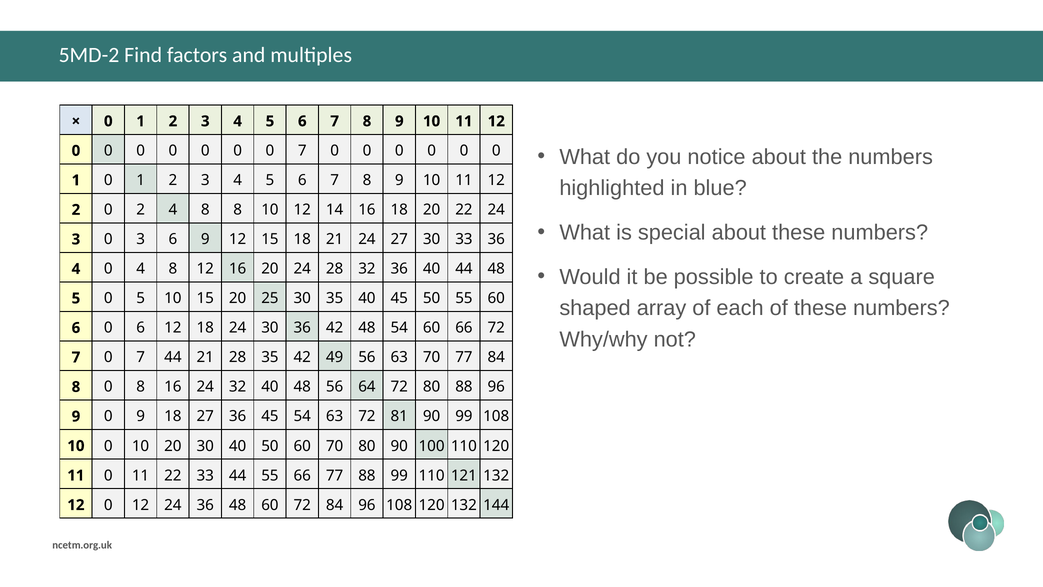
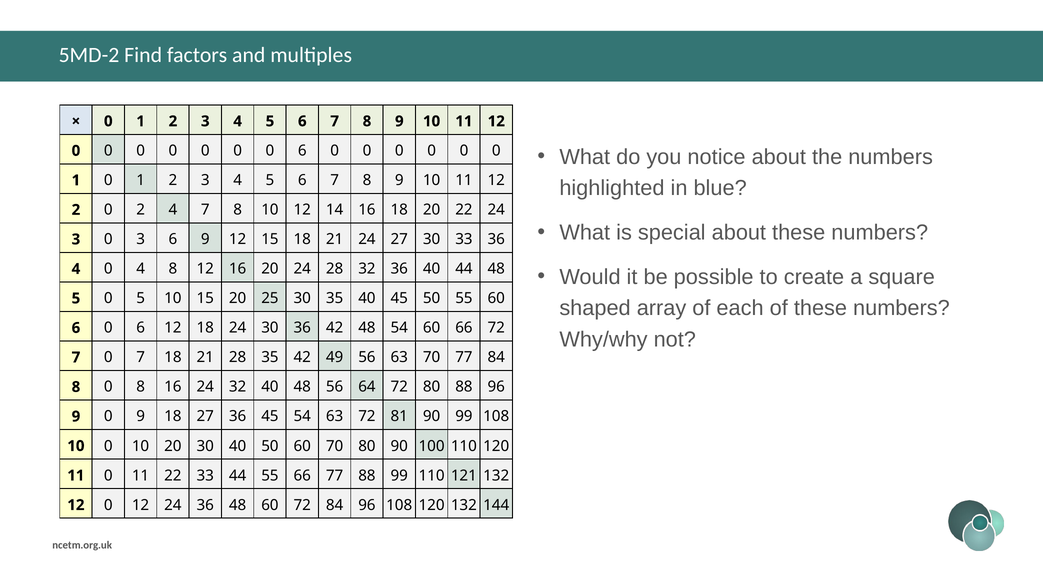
0 0 7: 7 -> 6 (302, 151)
2 4 8: 8 -> 7 (205, 210)
7 44: 44 -> 18 (173, 357)
